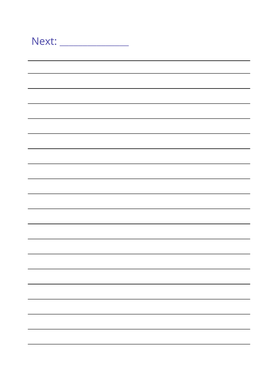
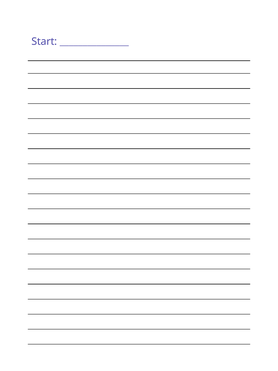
Next: Next -> Start (44, 41)
